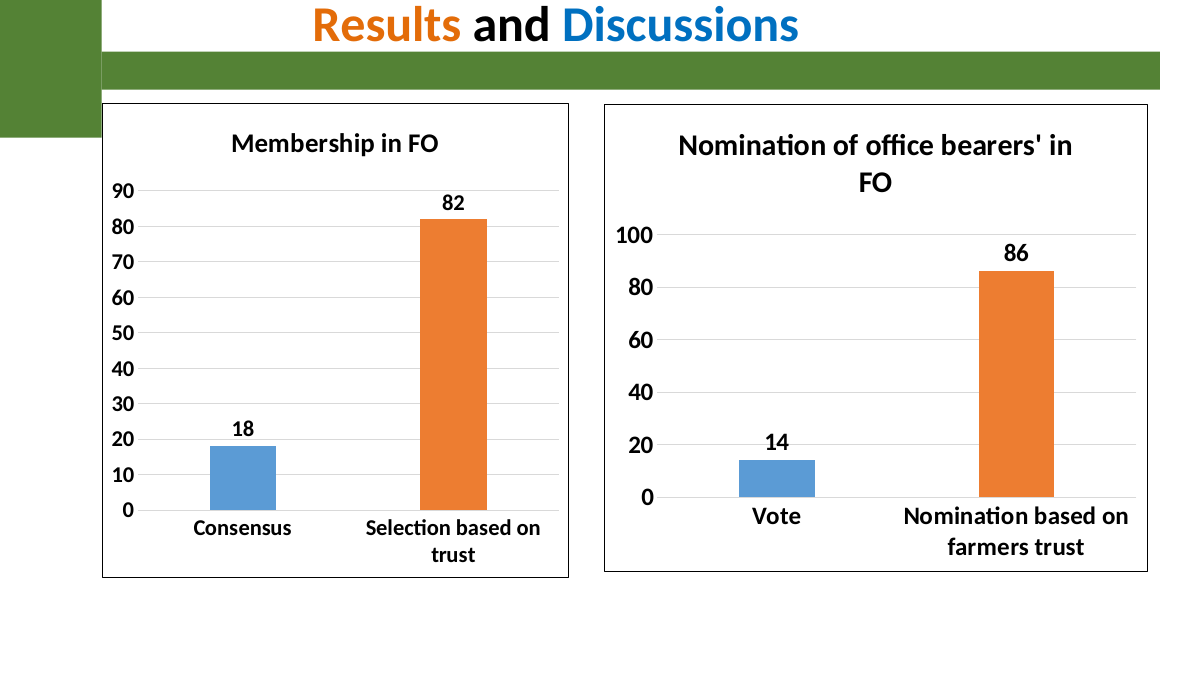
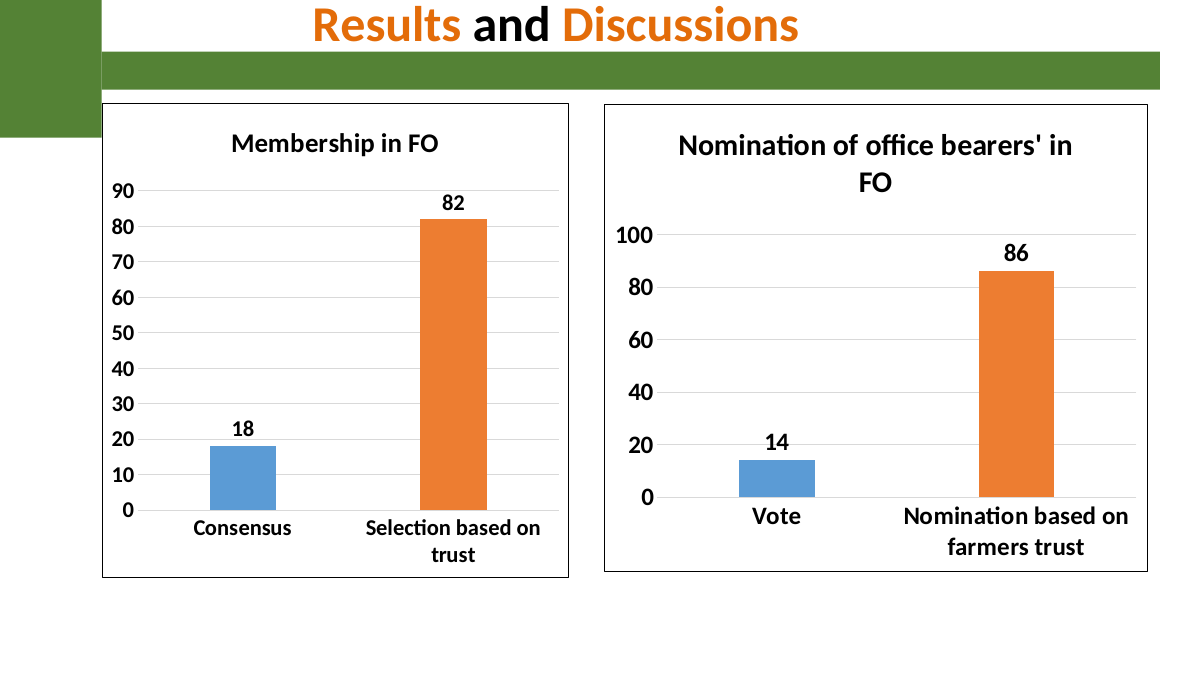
Discussions colour: blue -> orange (681, 25)
